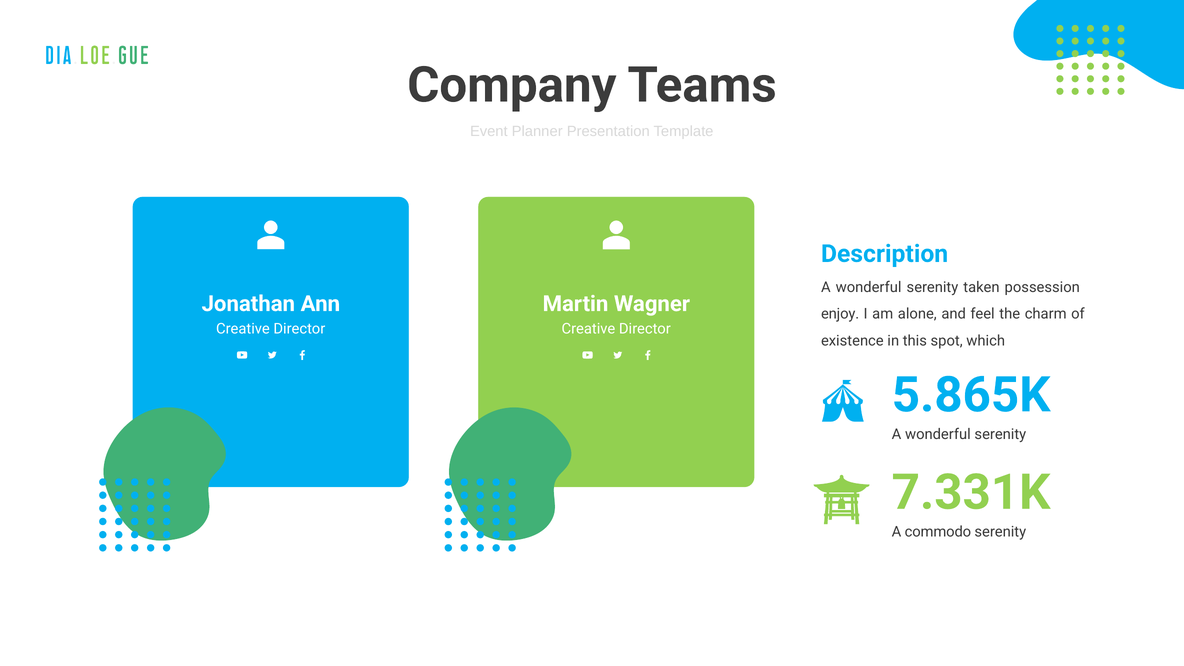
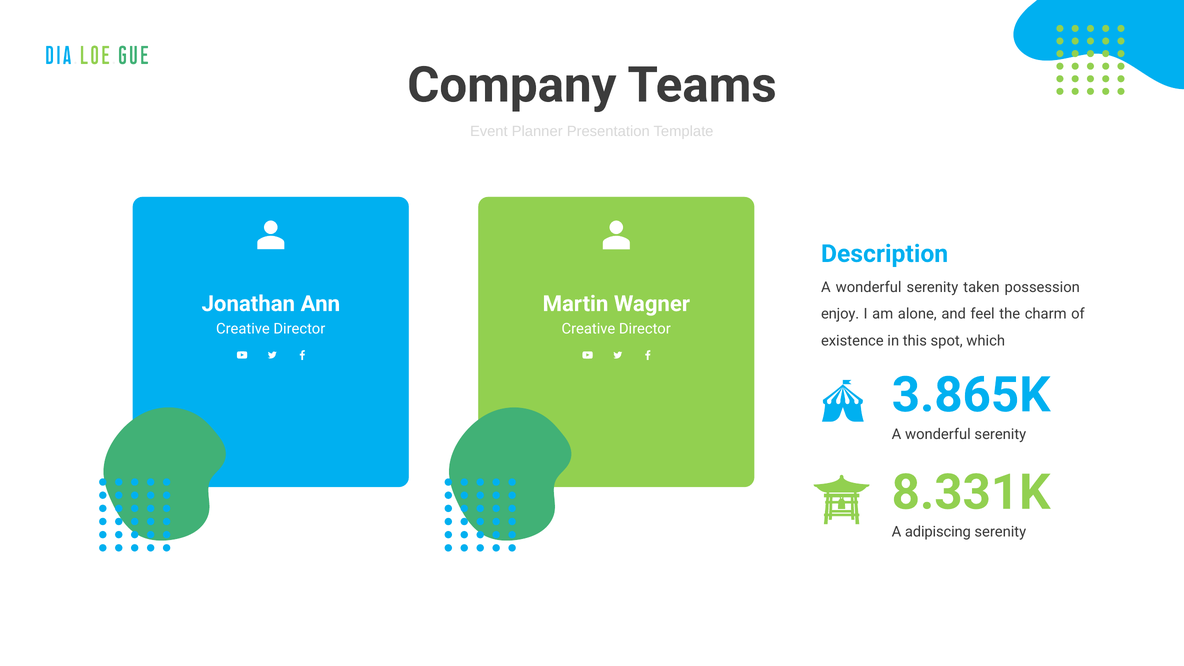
5.865K: 5.865K -> 3.865K (971, 395)
7.331K: 7.331K -> 8.331K (971, 492)
commodo: commodo -> adipiscing (938, 532)
